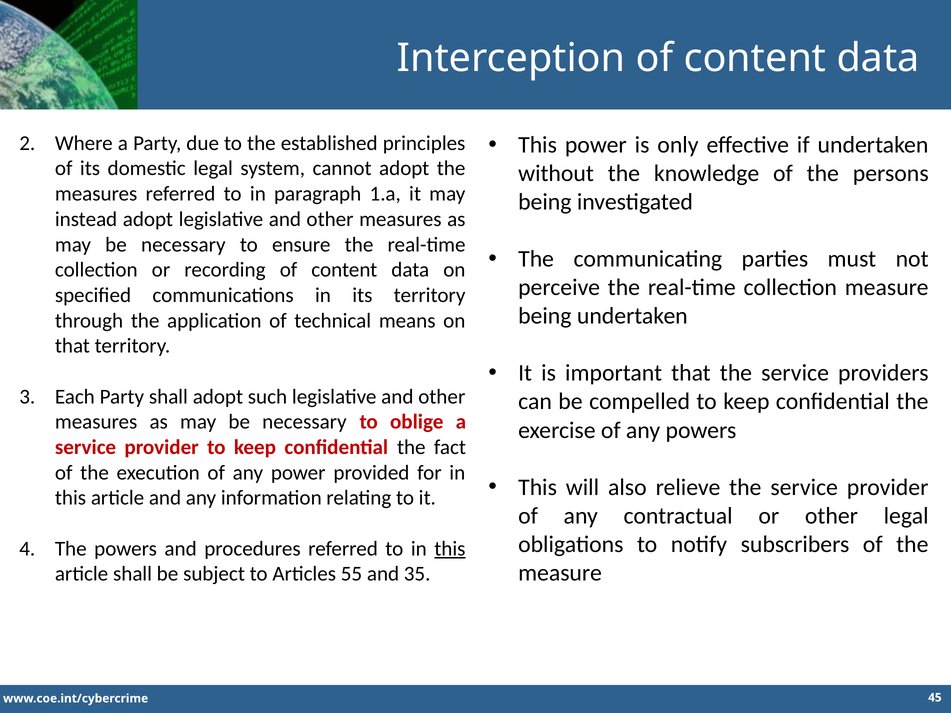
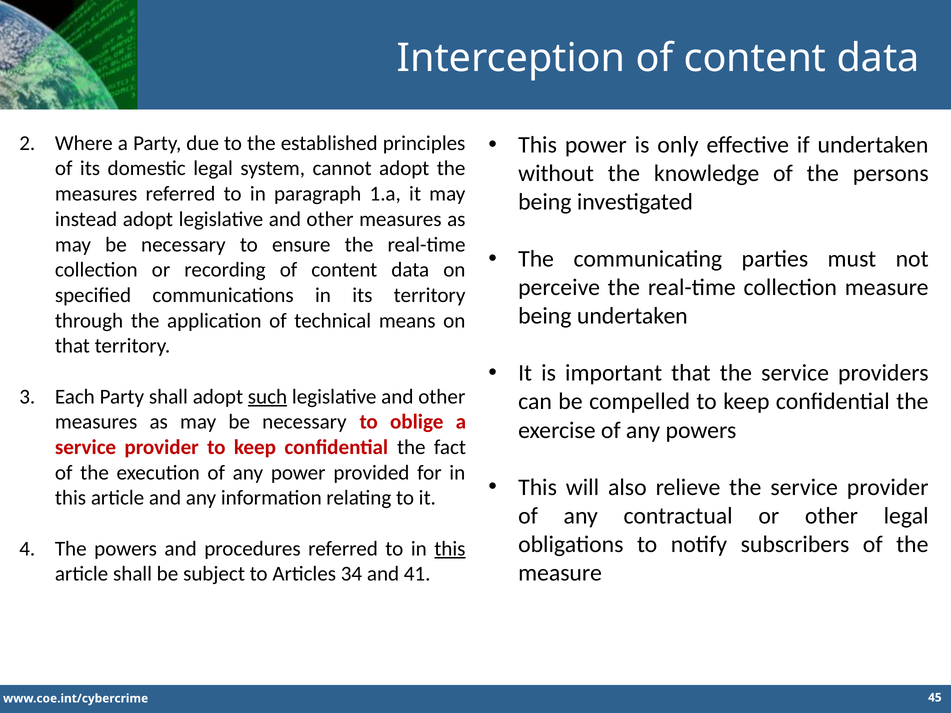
such underline: none -> present (267, 397)
55: 55 -> 34 (351, 574)
35: 35 -> 41 (417, 574)
